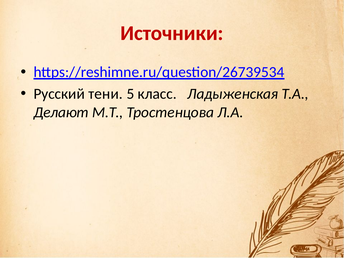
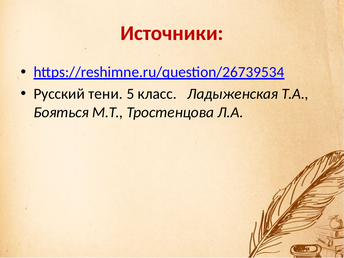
Делают: Делают -> Бояться (61, 112)
